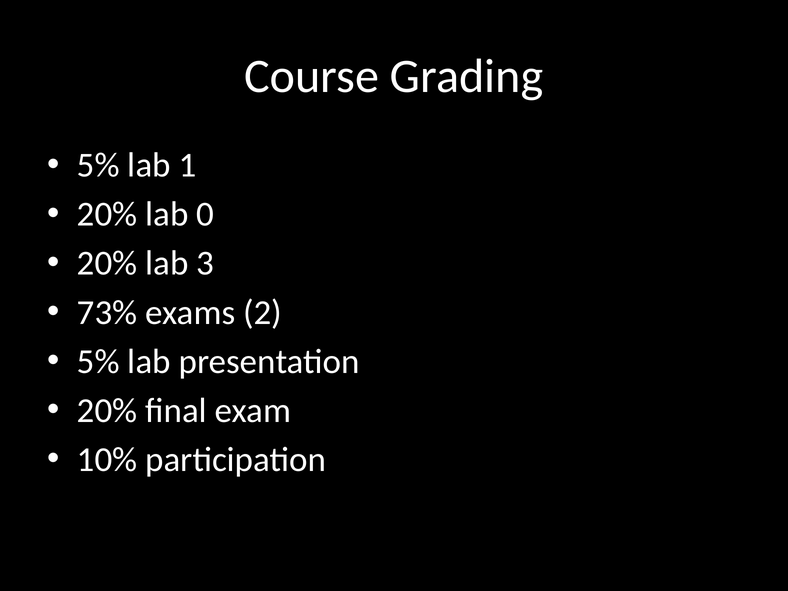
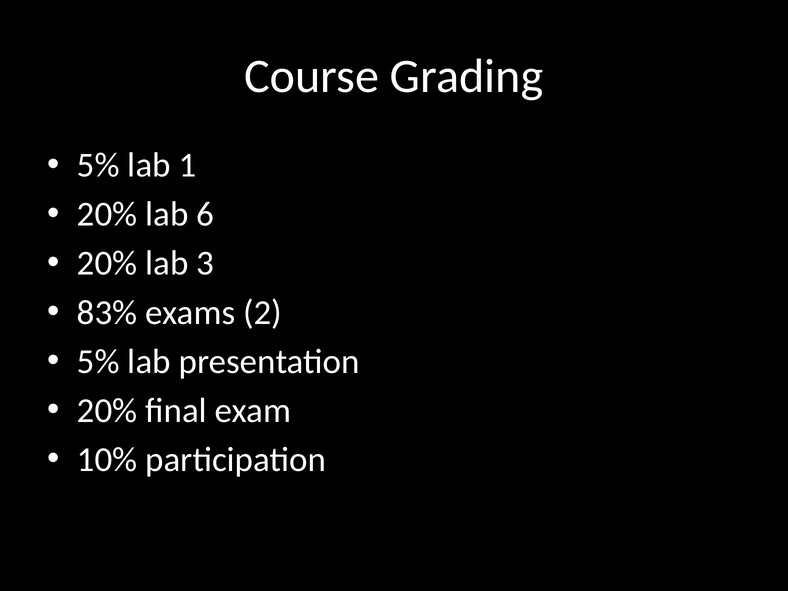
0: 0 -> 6 (205, 214)
73%: 73% -> 83% (107, 312)
